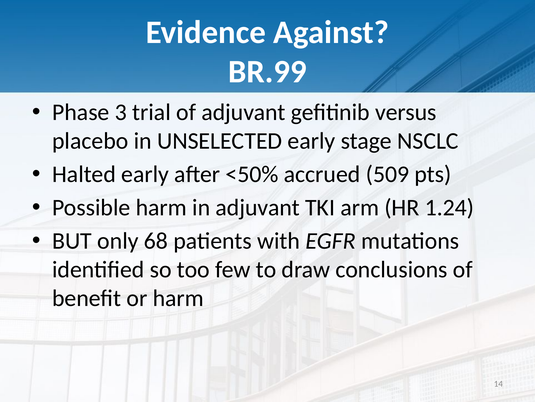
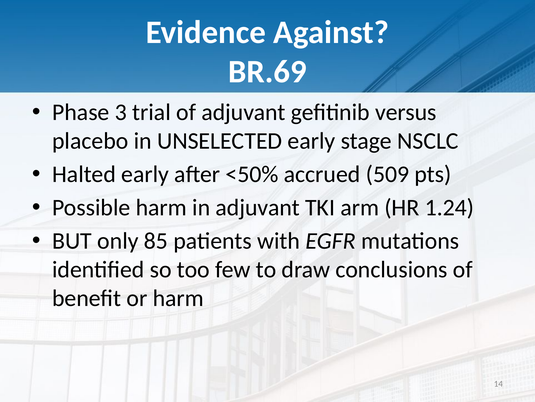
BR.99: BR.99 -> BR.69 (267, 71)
68: 68 -> 85 (156, 241)
